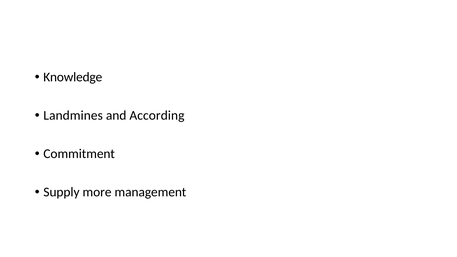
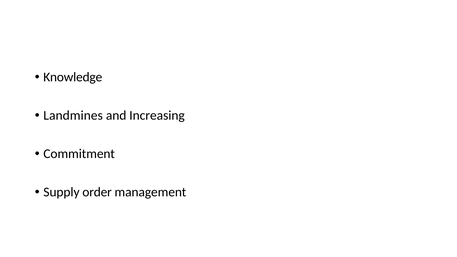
According: According -> Increasing (157, 116)
more: more -> order (97, 192)
